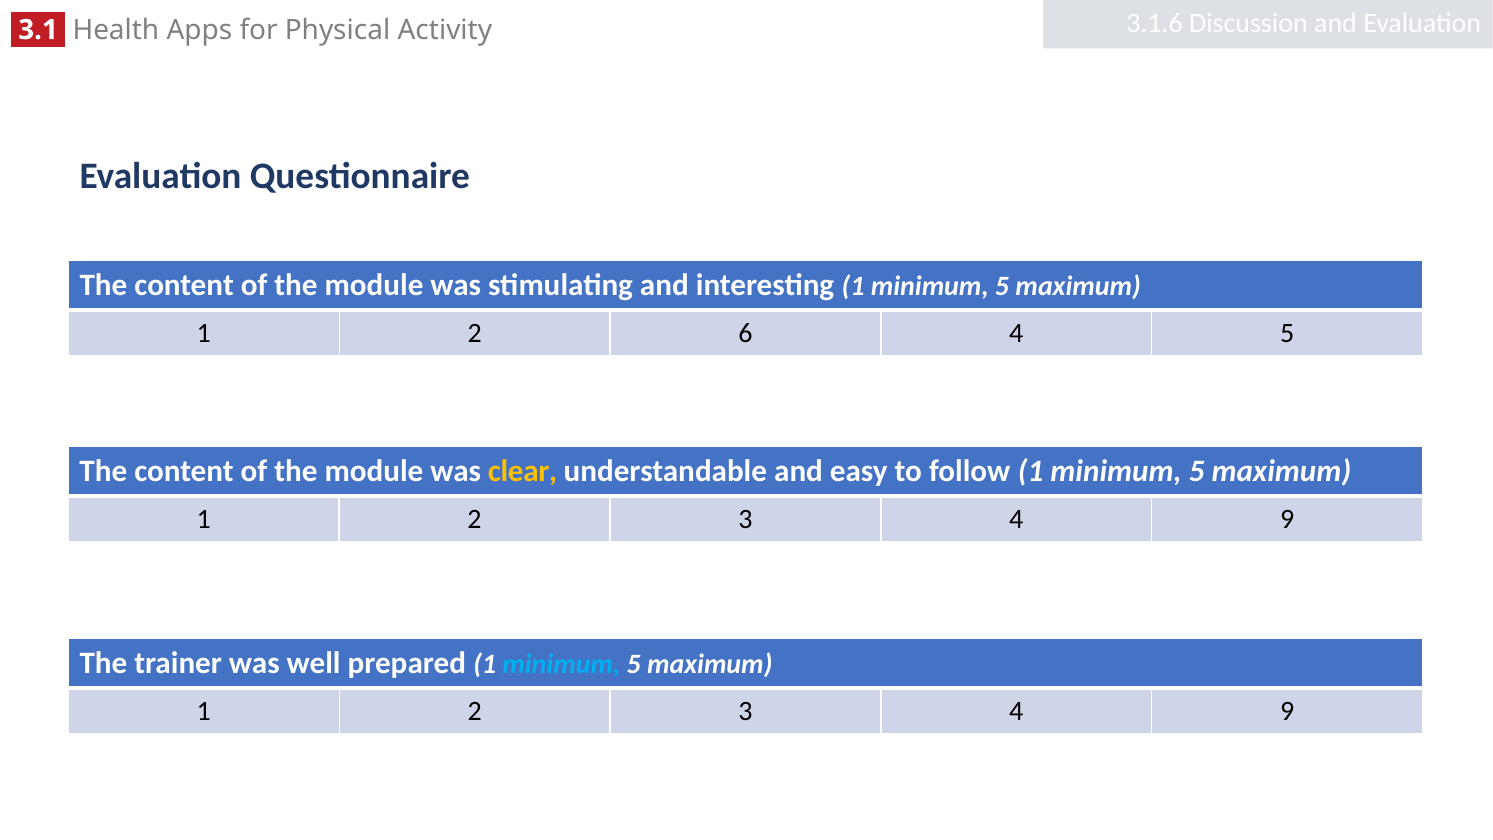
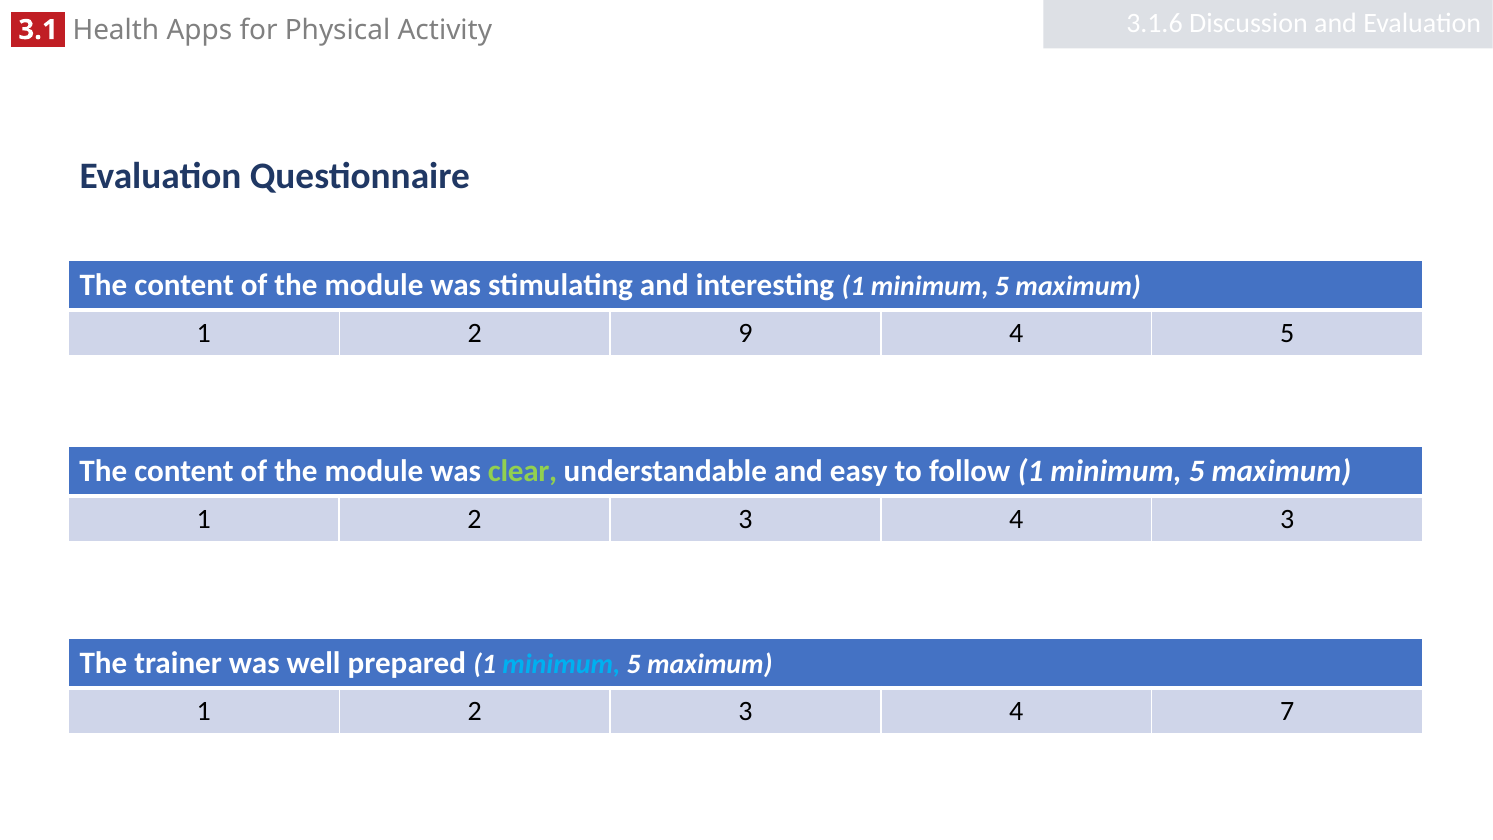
6: 6 -> 9 (745, 333)
clear colour: yellow -> light green (523, 472)
9: 9 -> 3 (1287, 519)
9: 9 -> 7 (1287, 711)
